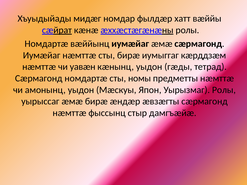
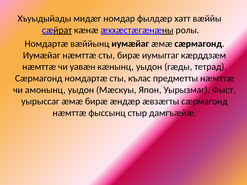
номы: номы -> кълас (140, 78)
Уырызмаг Ролы: Ролы -> Фыст (224, 90)
